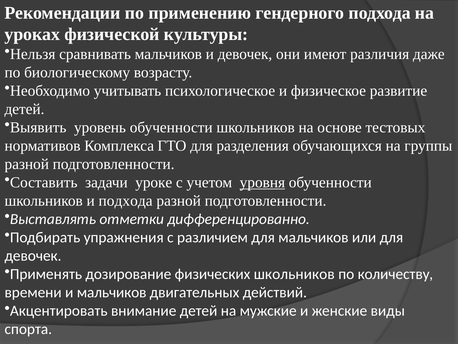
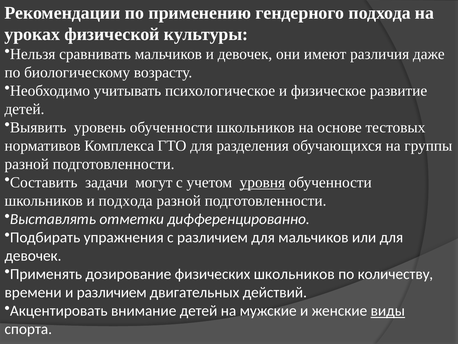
уроке: уроке -> могут (154, 182)
и мальчиков: мальчиков -> различием (112, 292)
виды underline: none -> present (388, 310)
